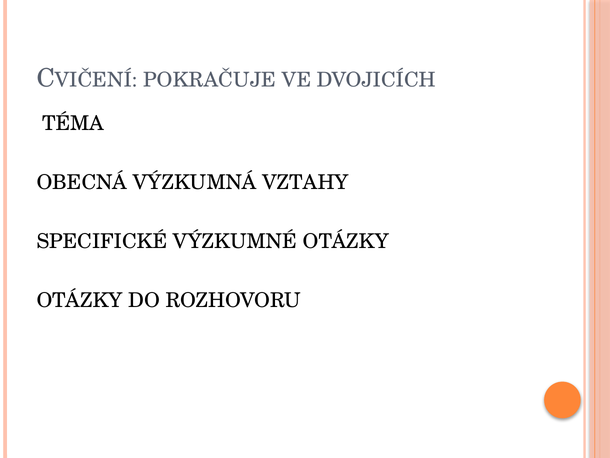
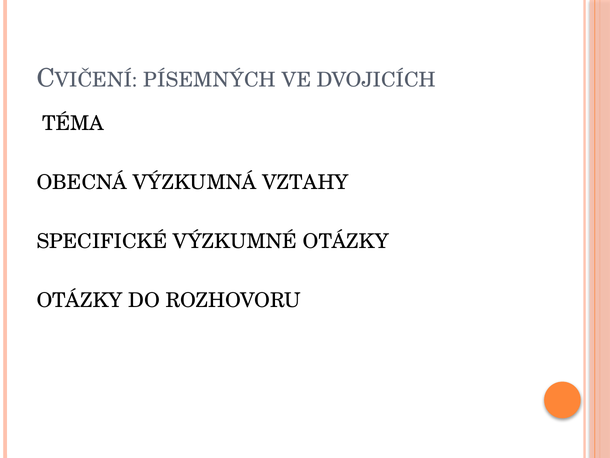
POKRAČUJE: POKRAČUJE -> PÍSEMNÝCH (210, 80)
